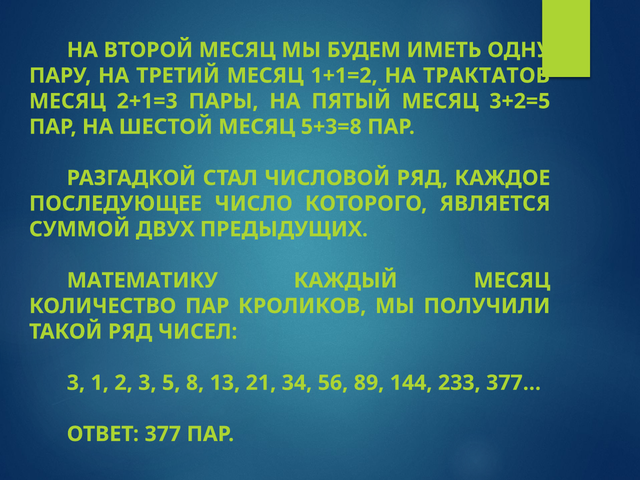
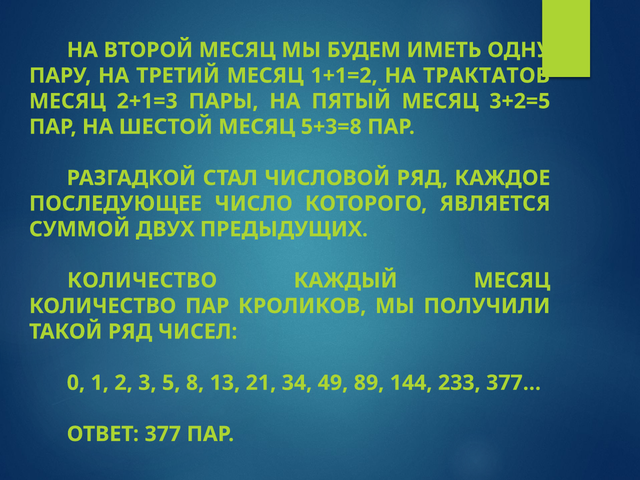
МАТЕМАТИКУ: МАТЕМАТИКУ -> КОЛИЧЕСТВО (142, 280)
3: 3 -> 0 (76, 383)
56: 56 -> 49 (333, 383)
